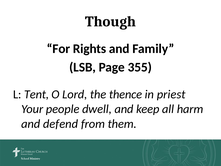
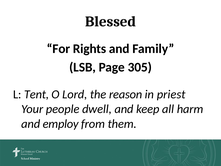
Though: Though -> Blessed (110, 21)
355: 355 -> 305 (140, 67)
thence: thence -> reason (126, 94)
defend: defend -> employ (61, 124)
